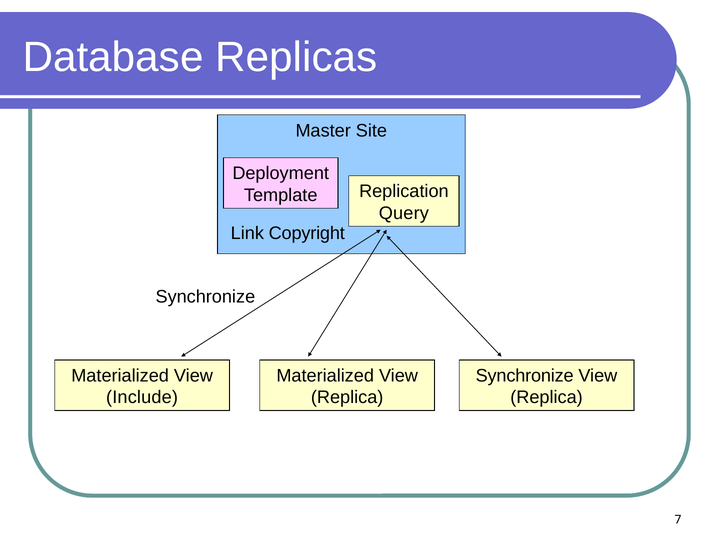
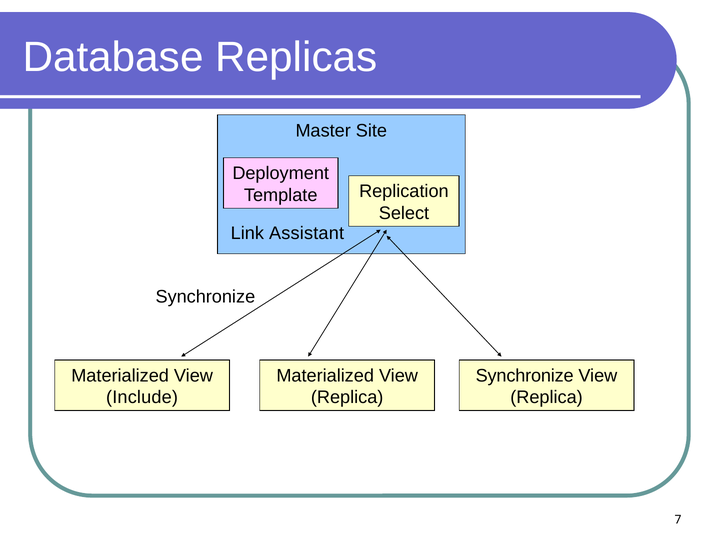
Query: Query -> Select (404, 213)
Copyright: Copyright -> Assistant (307, 233)
